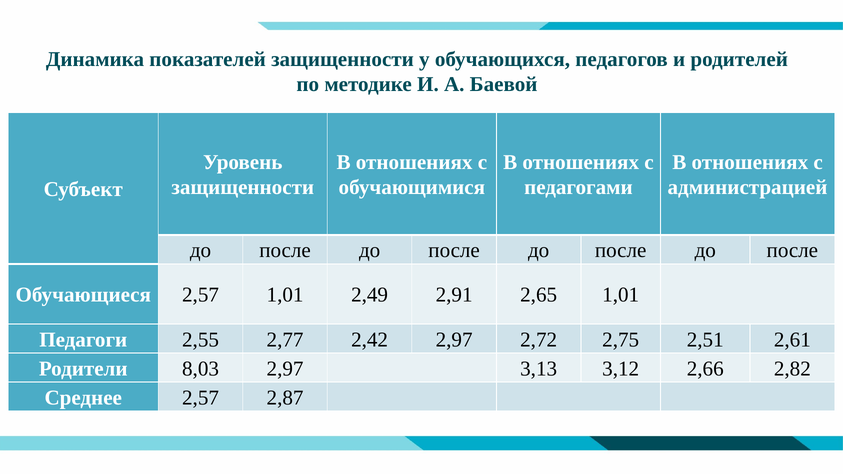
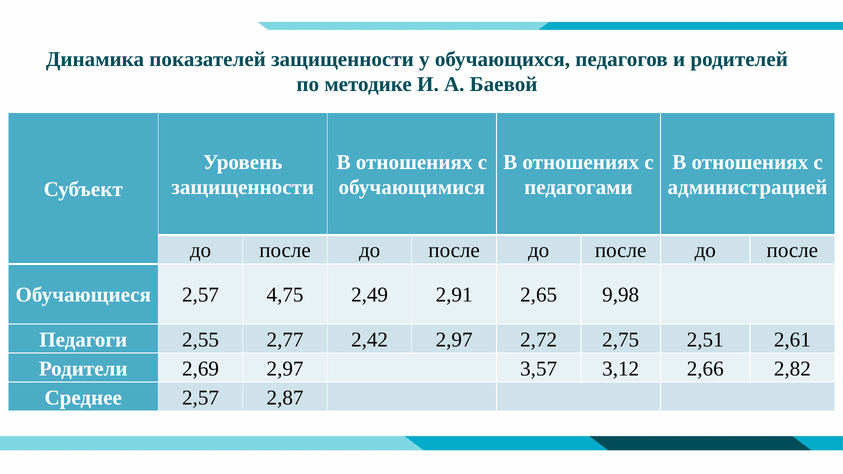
2,57 1,01: 1,01 -> 4,75 (285, 295)
2,65 1,01: 1,01 -> 9,98 (621, 295)
8,03: 8,03 -> 2,69 (201, 369)
3,13: 3,13 -> 3,57 (539, 369)
